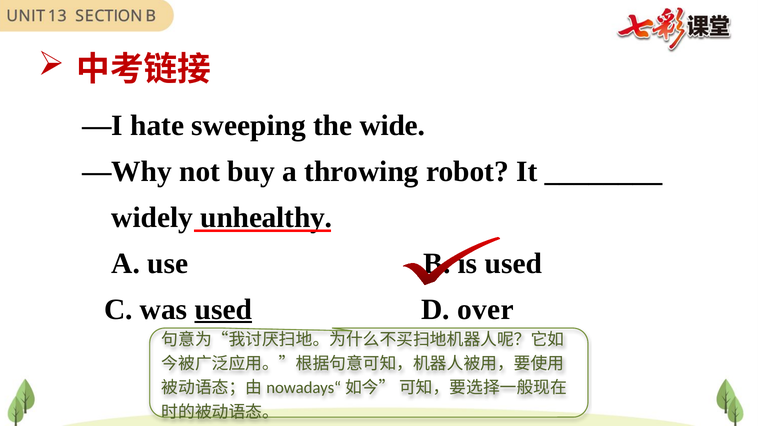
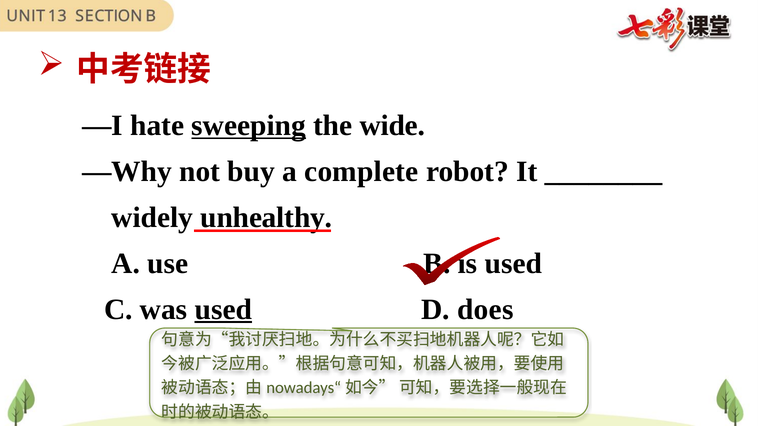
sweeping underline: none -> present (249, 126)
throwing: throwing -> complete (361, 172)
over: over -> does (485, 310)
